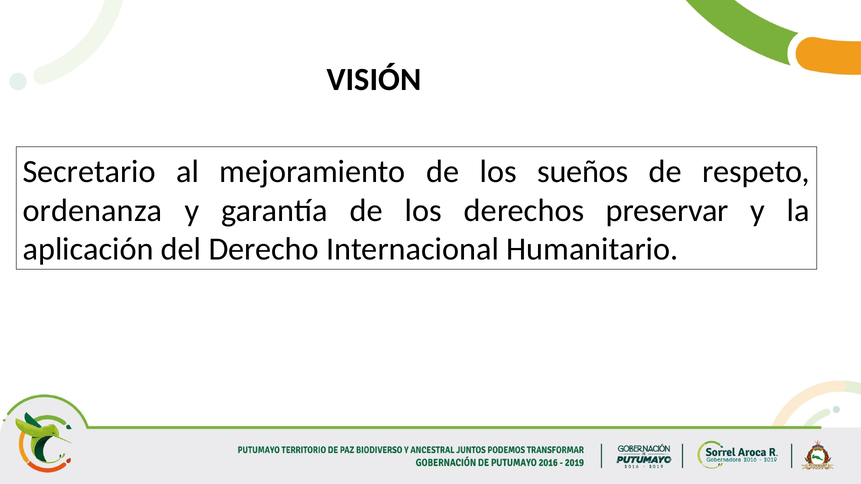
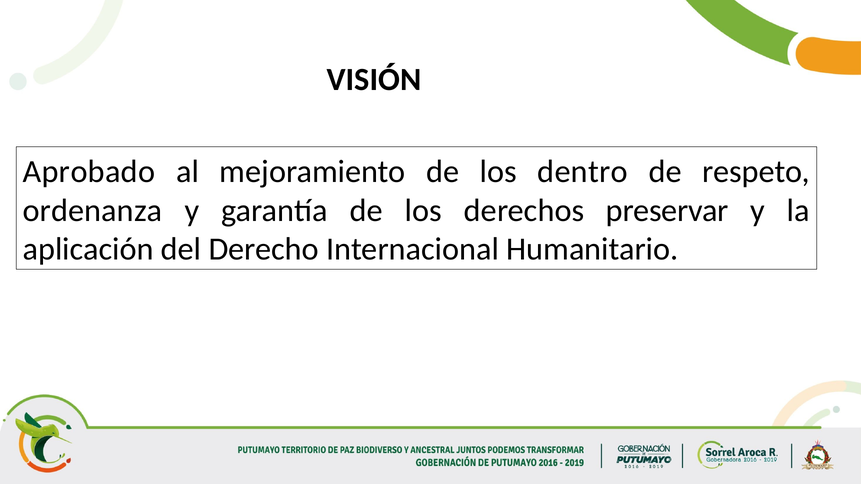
Secretario: Secretario -> Aprobado (89, 172)
sueños: sueños -> dentro (583, 172)
